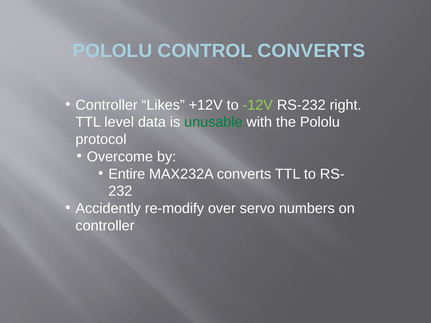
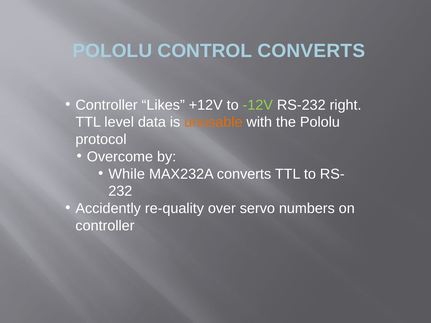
unusable colour: green -> orange (213, 122)
Entire: Entire -> While (127, 174)
re-modify: re-modify -> re-quality (174, 209)
